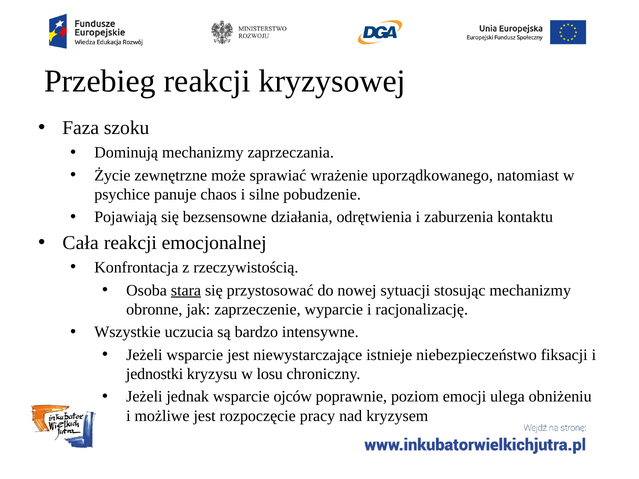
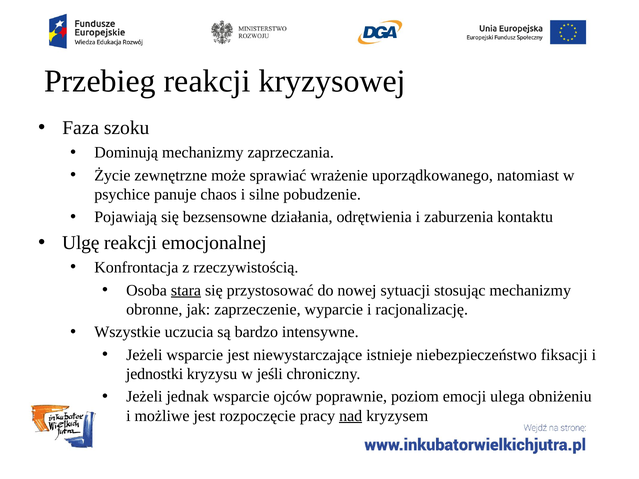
Cała: Cała -> Ulgę (81, 243)
losu: losu -> jeśli (270, 374)
nad underline: none -> present (351, 416)
